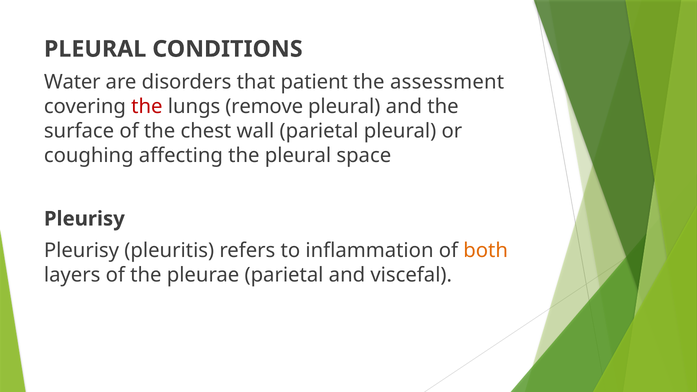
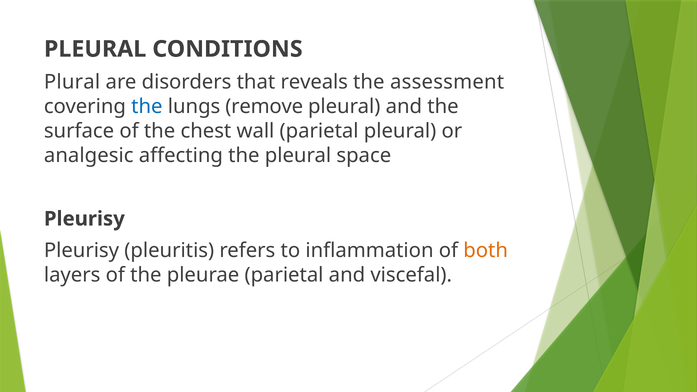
Water: Water -> Plural (72, 82)
patient: patient -> reveals (314, 82)
the colour: red -> blue (147, 107)
coughing: coughing -> analgesic (89, 156)
